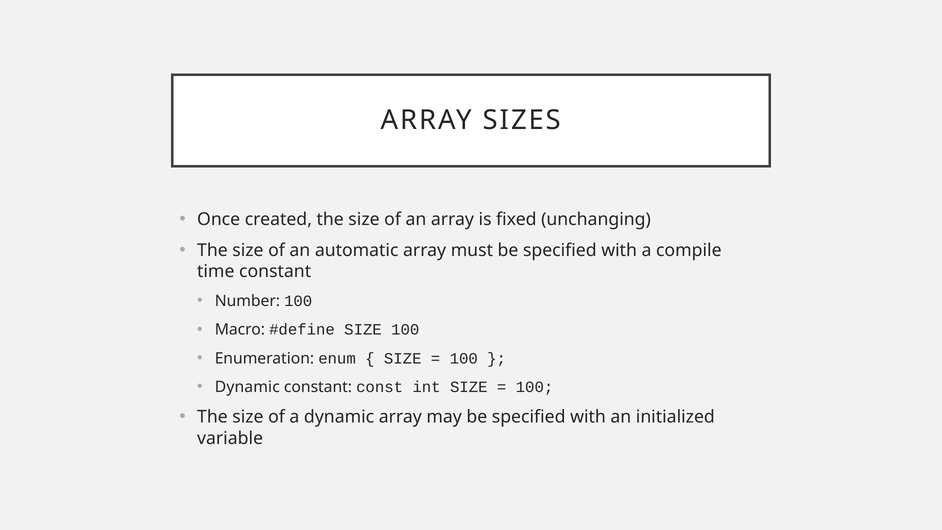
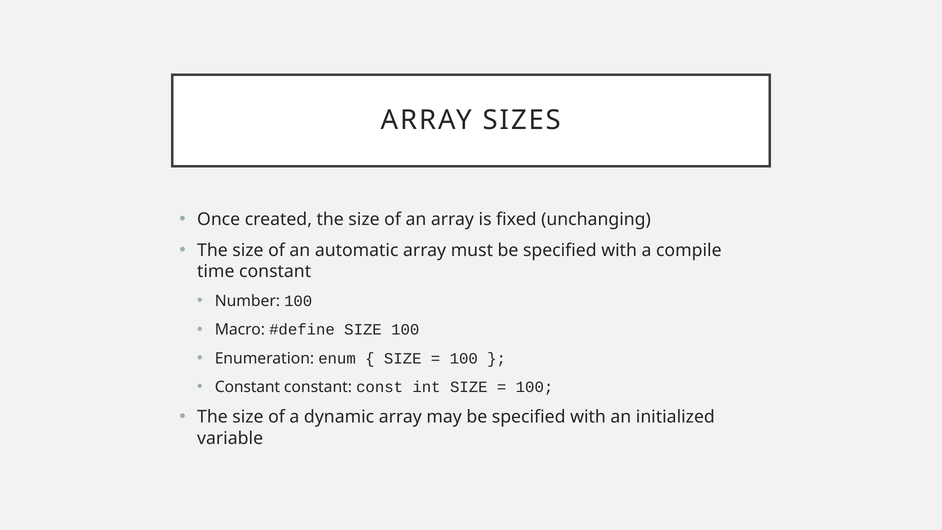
Dynamic: Dynamic -> Constant (247, 387)
